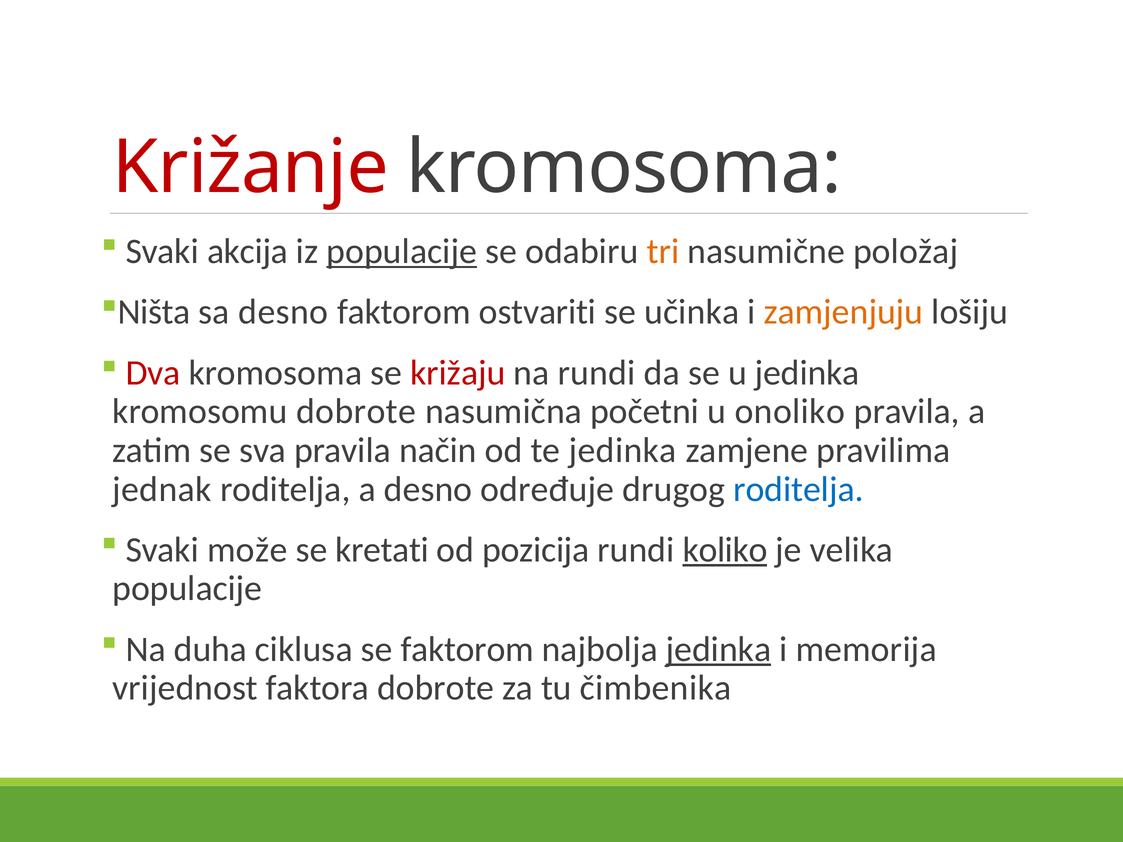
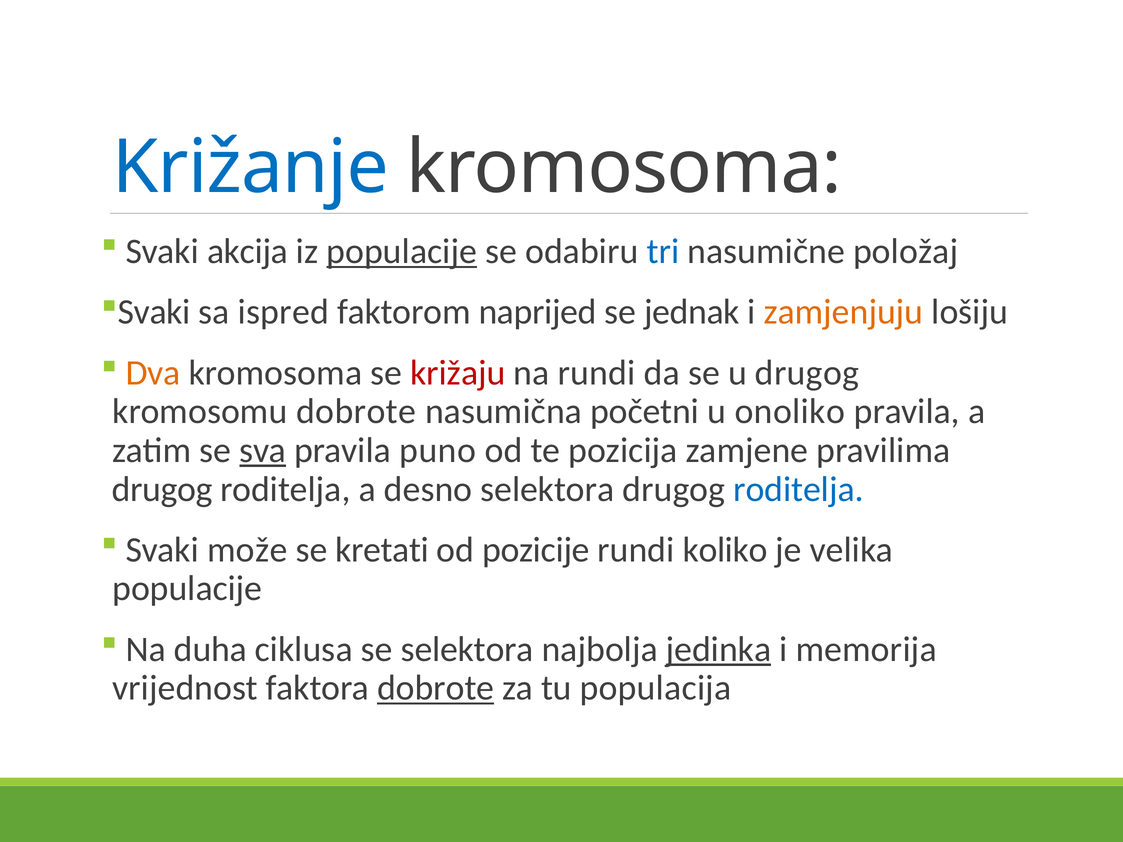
Križanje colour: red -> blue (251, 168)
tri colour: orange -> blue (663, 252)
Ništa: Ništa -> Svaki (154, 312)
sa desno: desno -> ispred (283, 312)
ostvariti: ostvariti -> naprijed (538, 312)
učinka: učinka -> jednak (692, 312)
Dva colour: red -> orange (153, 373)
u jedinka: jedinka -> drugog (807, 373)
sva underline: none -> present (263, 450)
način: način -> puno (438, 450)
te jedinka: jedinka -> pozicija (623, 450)
jednak: jednak -> drugog (162, 489)
desno određuje: određuje -> selektora (547, 489)
pozicija: pozicija -> pozicije (536, 550)
koliko underline: present -> none (725, 550)
se faktorom: faktorom -> selektora (467, 649)
dobrote underline: none -> present (436, 688)
čimbenika: čimbenika -> populacija (656, 688)
